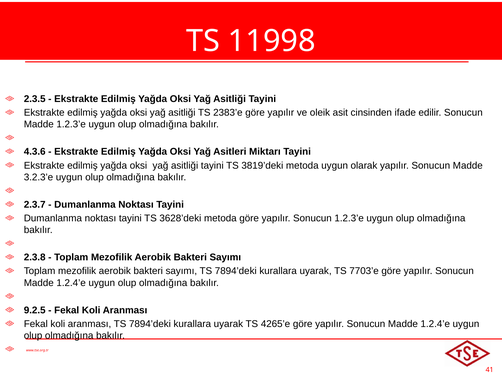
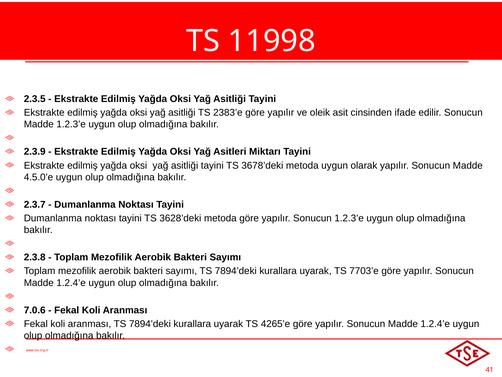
4.3.6: 4.3.6 -> 2.3.9 (35, 152)
3819’deki: 3819’deki -> 3678’deki (262, 165)
3.2.3’e: 3.2.3’e -> 4.5.0’e (39, 177)
9.2.5: 9.2.5 -> 7.0.6 (35, 310)
